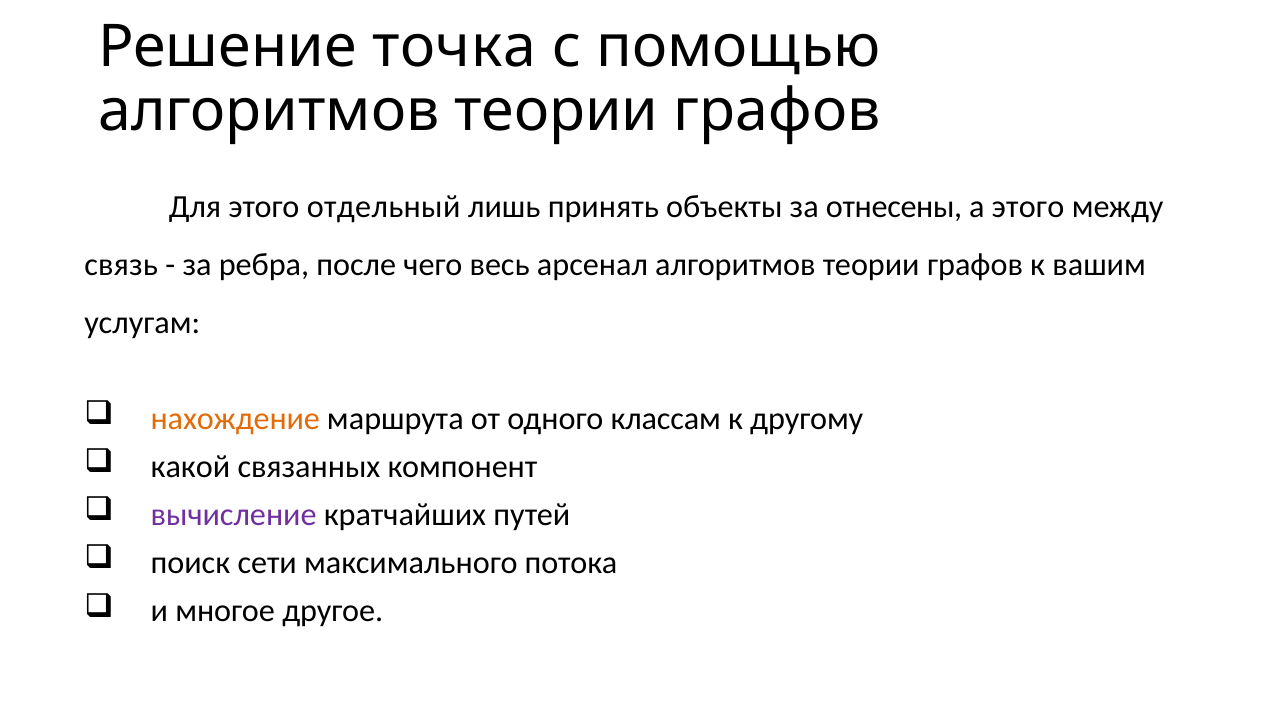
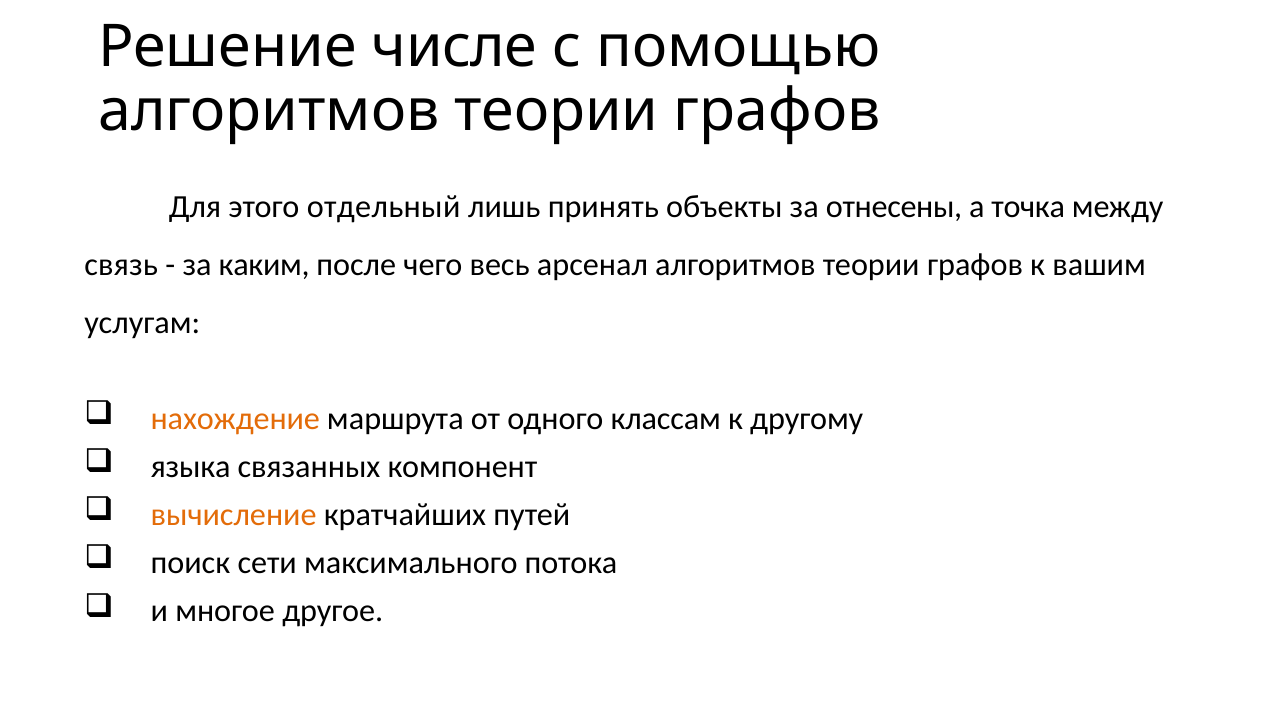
точка: точка -> числе (455, 47)
а этого: этого -> точка (1028, 207)
ребра: ребра -> каким (264, 265)
какой: какой -> языка (191, 467)
вычисление colour: purple -> orange (234, 515)
